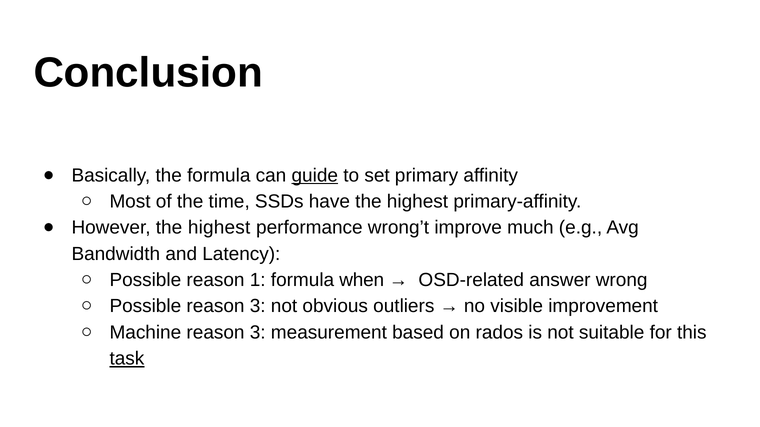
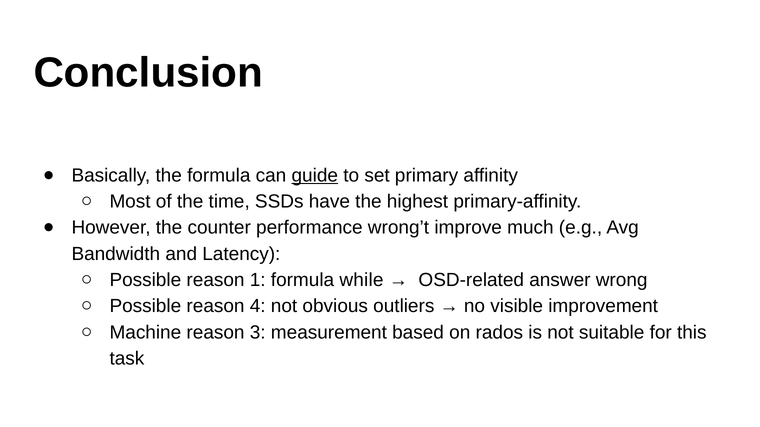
However the highest: highest -> counter (219, 228)
when: when -> while (361, 280)
Possible reason 3: 3 -> 4 (258, 307)
task underline: present -> none (127, 359)
